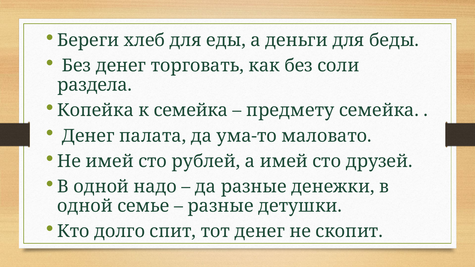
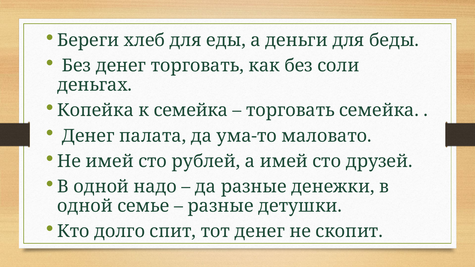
раздела: раздела -> деньгах (95, 85)
предмету: предмету -> торговать (290, 110)
